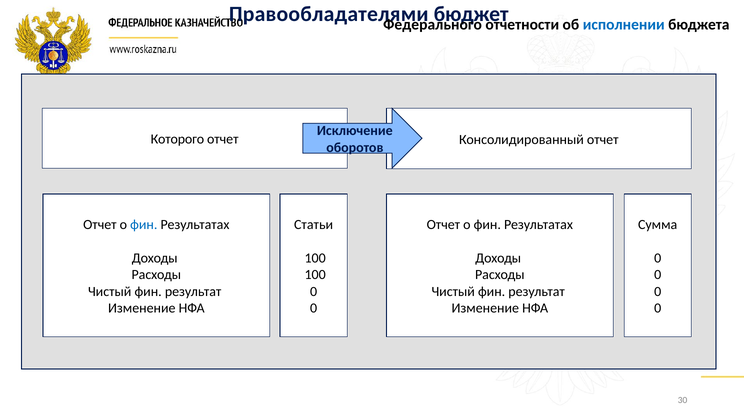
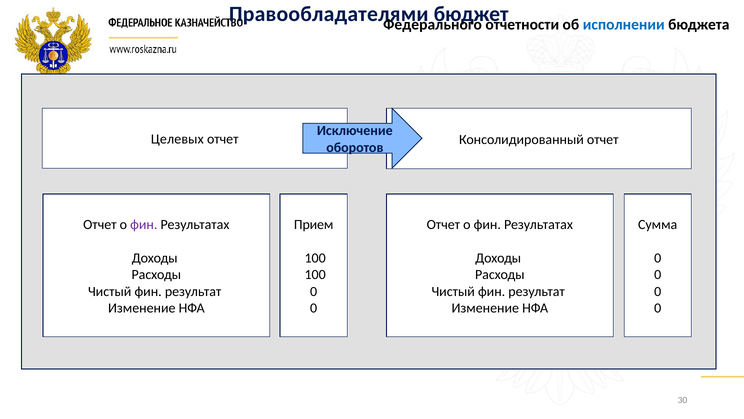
Которого: Которого -> Целевых (177, 139)
фин colour: blue -> purple (144, 224)
Статьи: Статьи -> Прием (314, 224)
